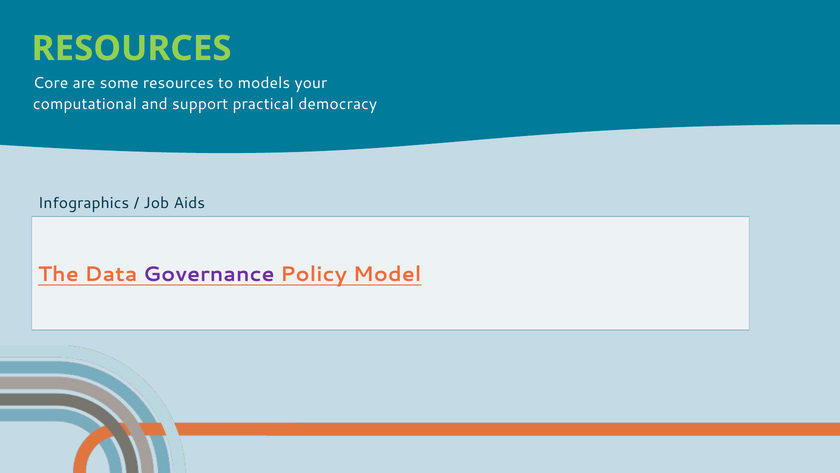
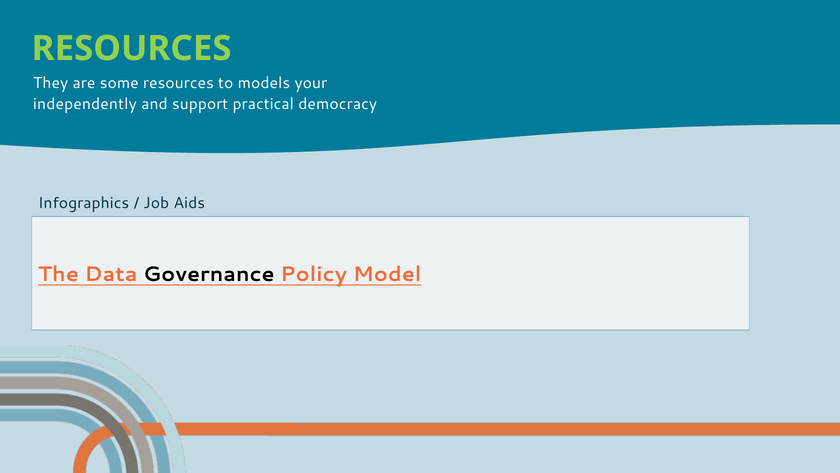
Core: Core -> They (51, 83)
computational: computational -> independently (85, 104)
Governance colour: purple -> black (209, 274)
